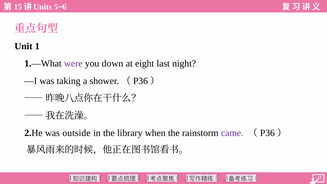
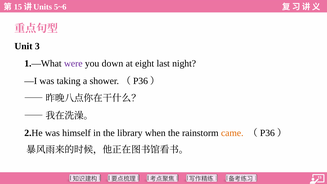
1: 1 -> 3 (37, 46)
outside: outside -> himself (77, 133)
came colour: purple -> orange (232, 133)
